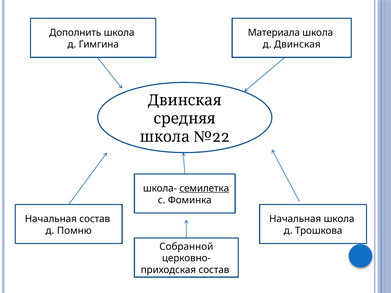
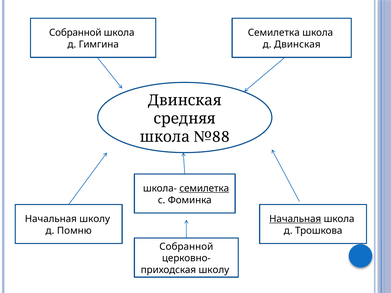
Дополнить: Дополнить -> Собранной (75, 33)
Материала: Материала -> Семилетка (274, 33)
№22: №22 -> №88 (212, 137)
Начальная состав: состав -> школу (95, 219)
Начальная underline: none -> present (295, 219)
состав: состав -> школу (214, 270)
